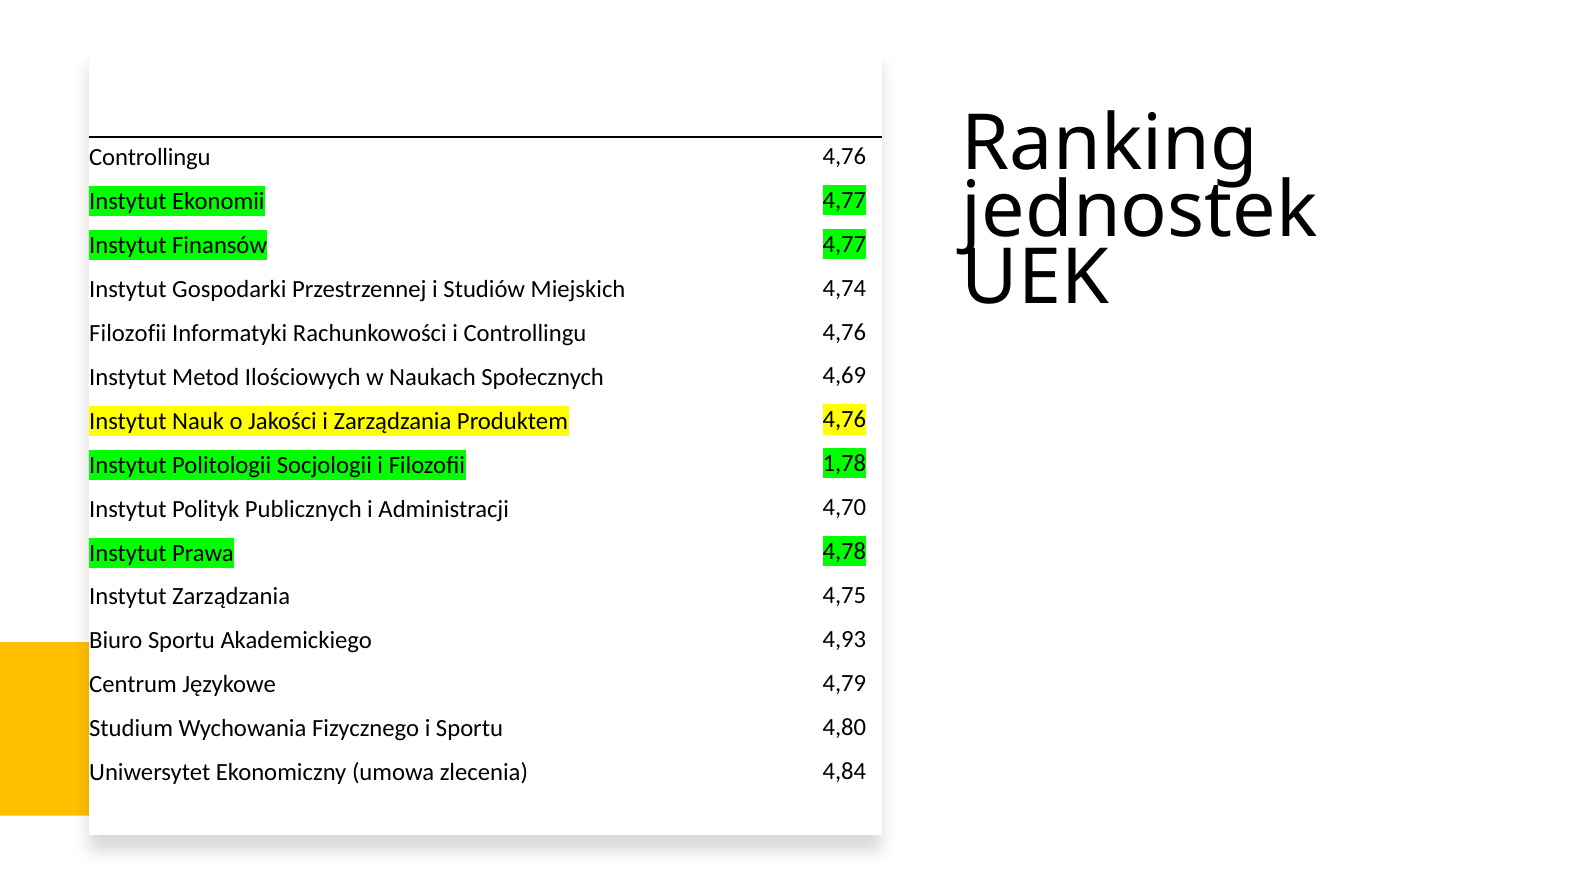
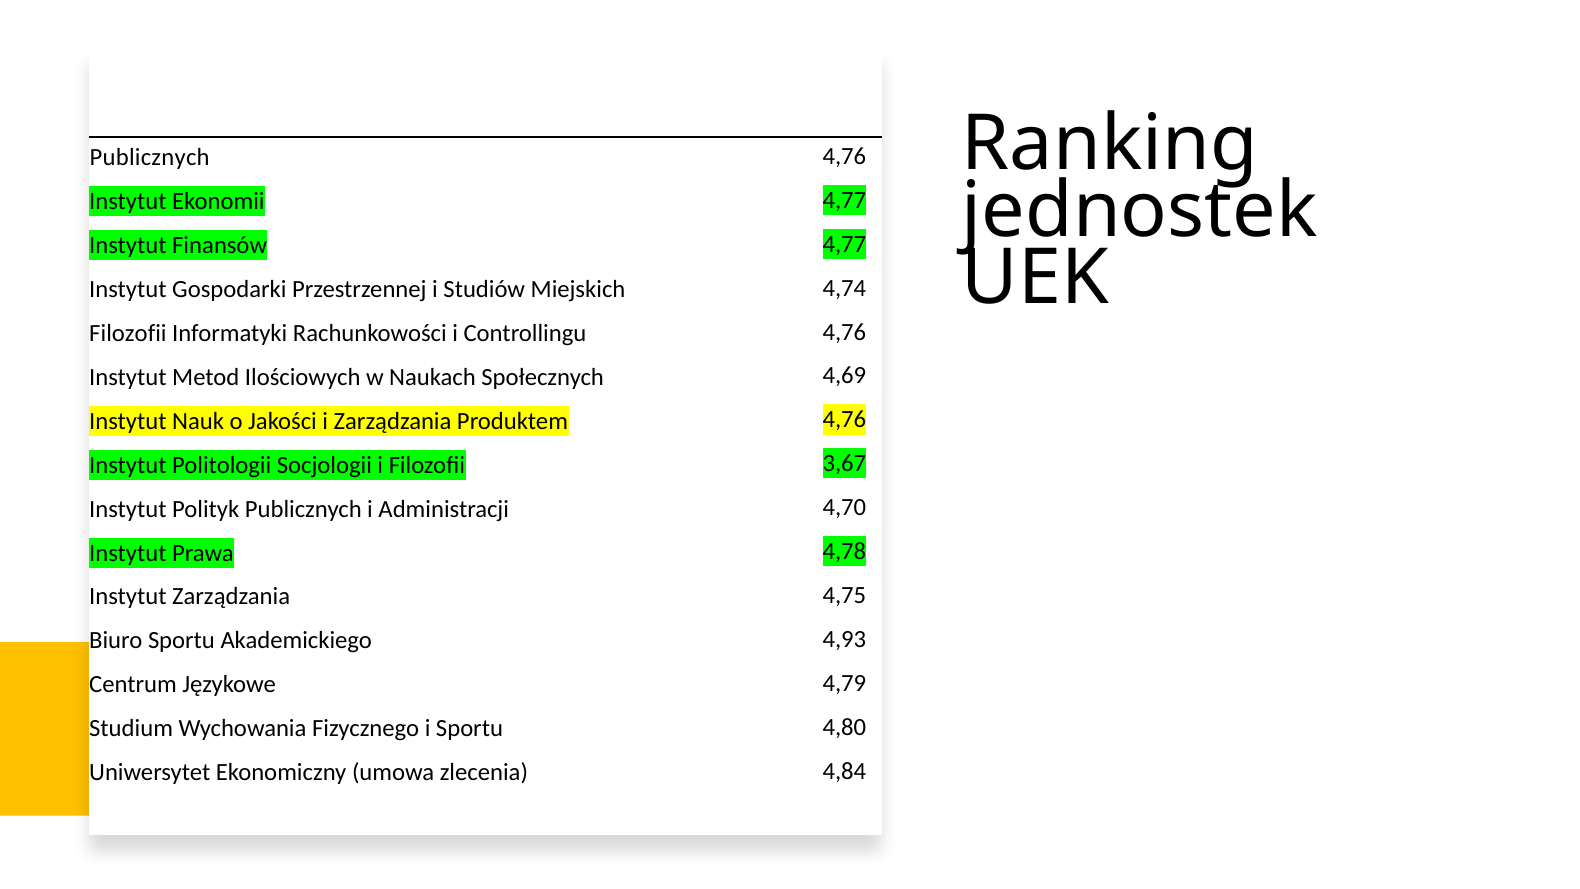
Controllingu: Controllingu -> Publicznych (150, 158)
1,78: 1,78 -> 3,67 (844, 464)
